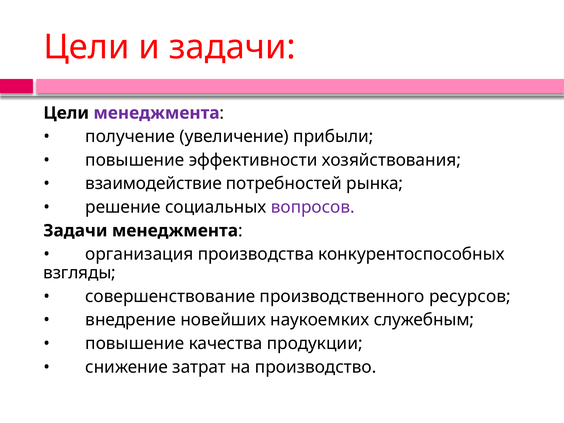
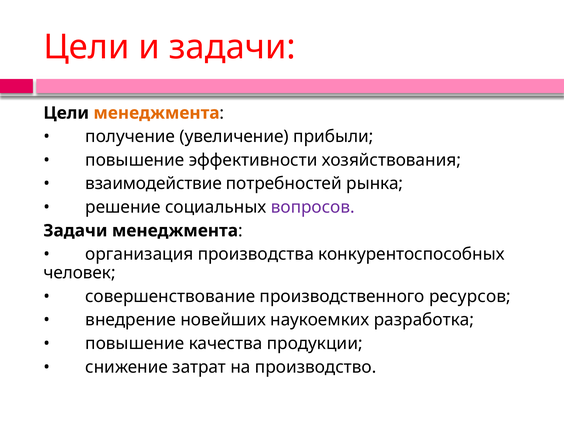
менеджмента colour: purple -> orange (156, 113)
взгляды: взгляды -> человек (80, 273)
служебным: служебным -> разработка (424, 320)
